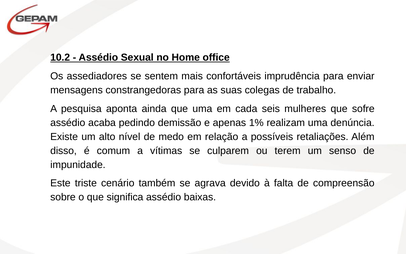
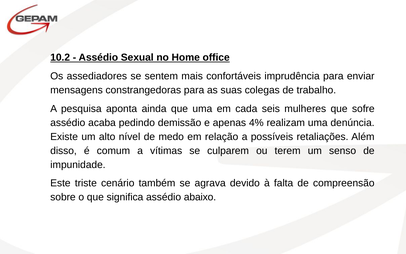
1%: 1% -> 4% (256, 123)
baixas: baixas -> abaixo (200, 197)
